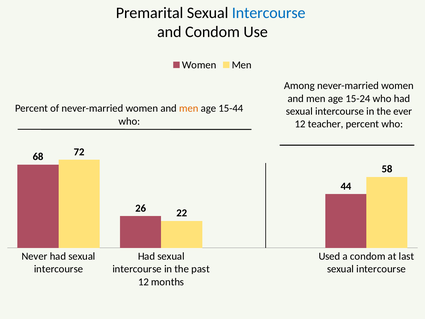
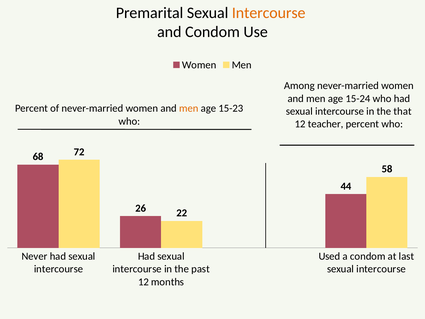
Intercourse colour: blue -> orange (269, 13)
15-44: 15-44 -> 15-23 (231, 108)
ever: ever -> that (403, 111)
